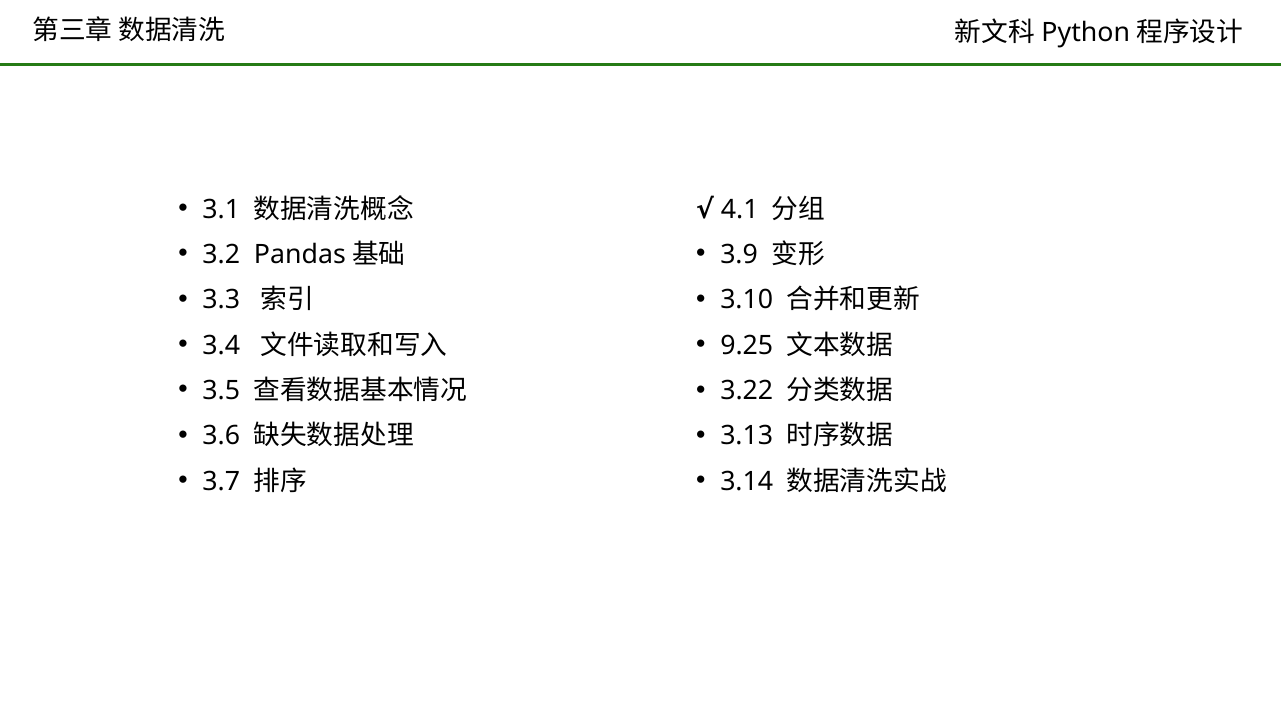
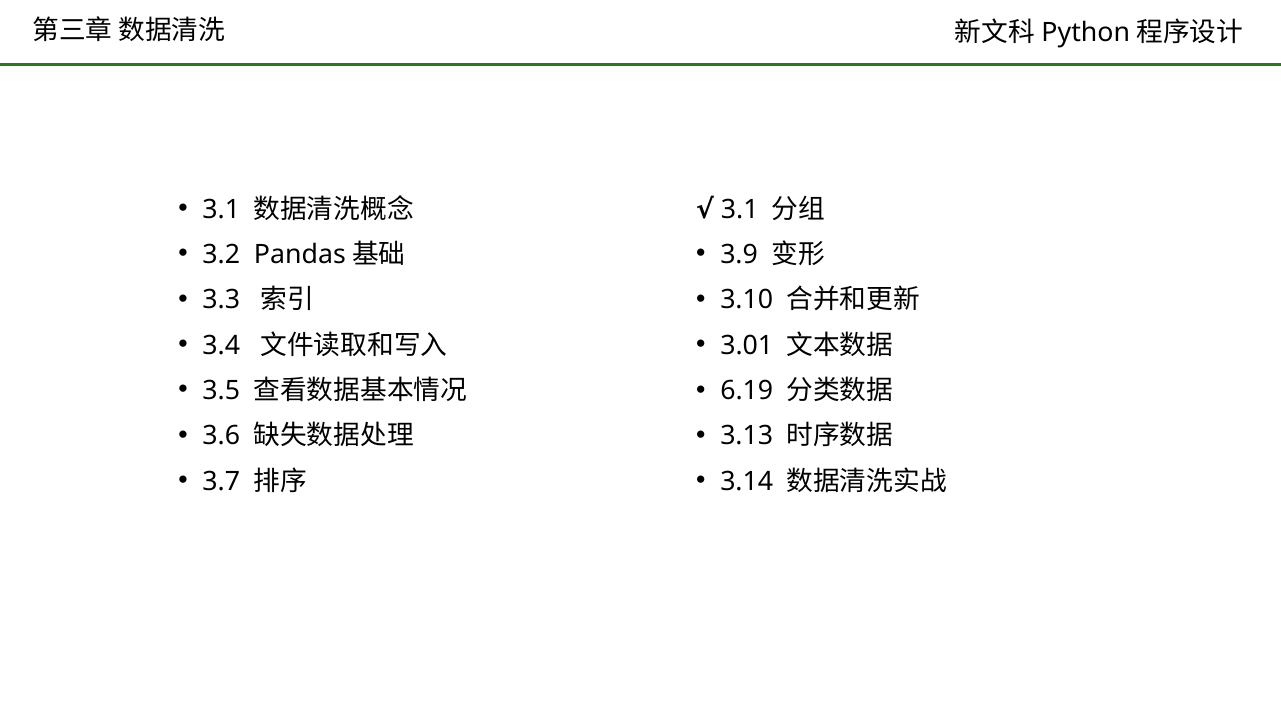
4.1: 4.1 -> 3.1 (740, 209)
9.25: 9.25 -> 3.01 (747, 346)
3.22: 3.22 -> 6.19 (747, 391)
